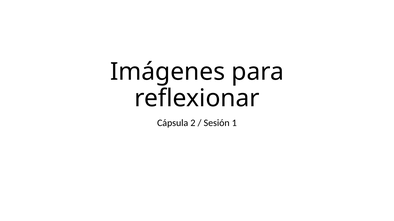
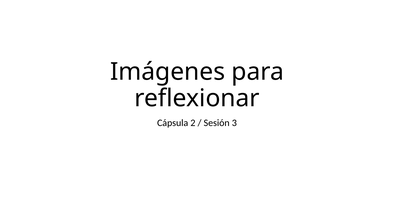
1: 1 -> 3 (234, 123)
